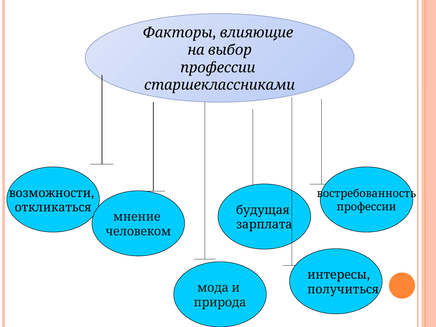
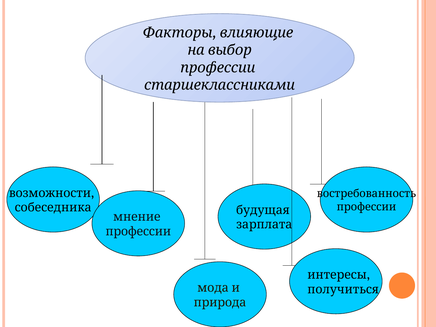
откликаться: откликаться -> собеседника (53, 208)
человеком: человеком -> профессии (138, 231)
